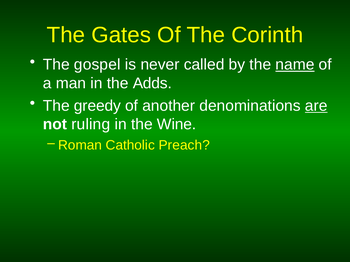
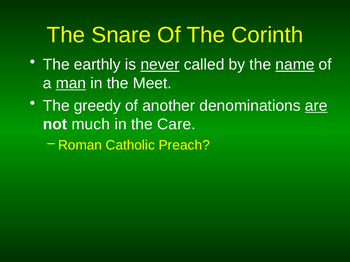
Gates: Gates -> Snare (121, 35)
gospel: gospel -> earthly (97, 65)
never underline: none -> present (160, 65)
man underline: none -> present (71, 83)
Adds: Adds -> Meet (152, 83)
ruling: ruling -> much (91, 125)
Wine: Wine -> Care (176, 125)
